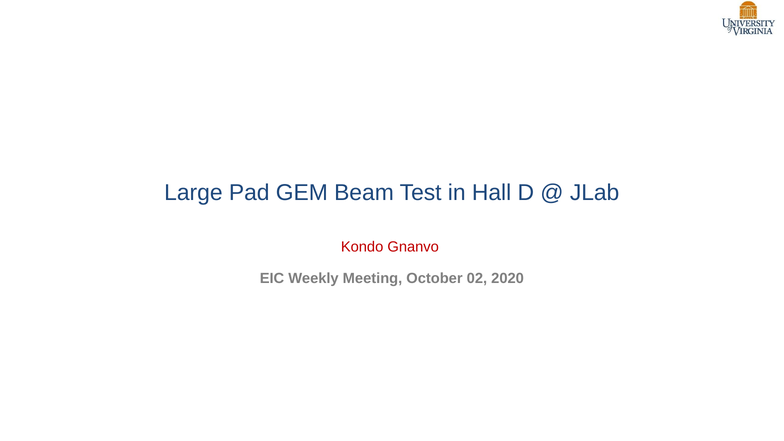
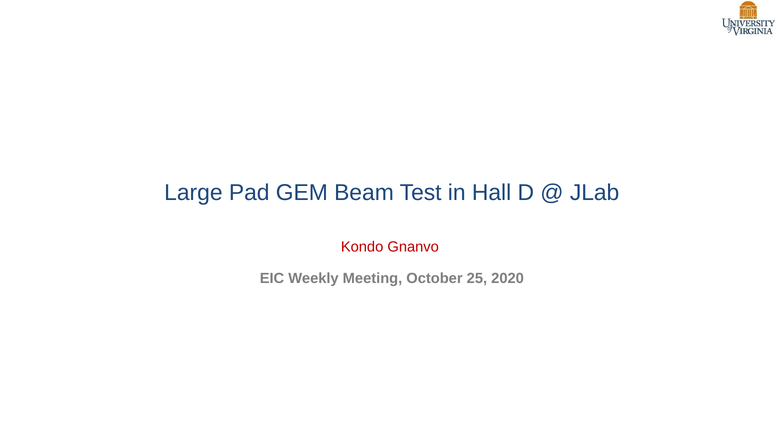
02: 02 -> 25 (477, 278)
